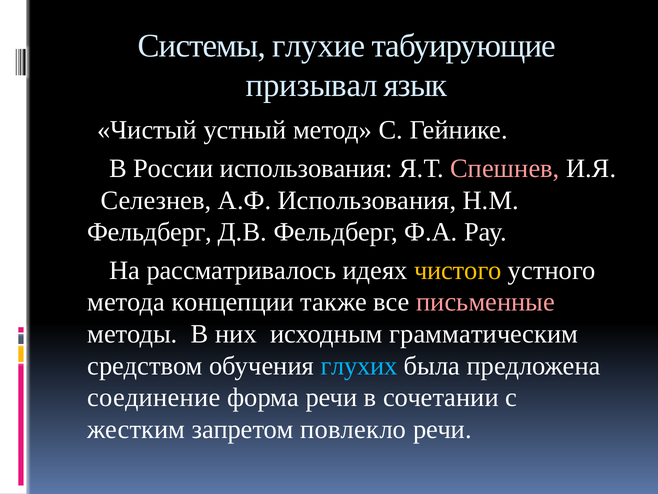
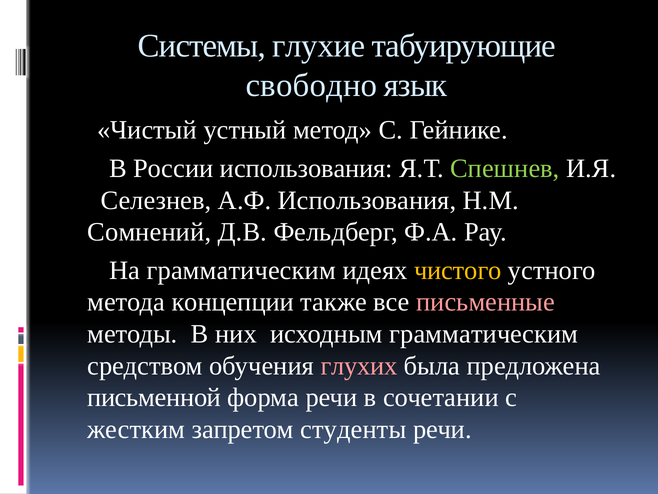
призывал: призывал -> свободно (311, 85)
Спешнев colour: pink -> light green (505, 168)
Фельдберг: Фельдберг -> Сомнений (149, 232)
На рассматривалось: рассматривалось -> грамматическим (241, 270)
глухих colour: light blue -> pink (359, 366)
соединение: соединение -> письменной (154, 397)
повлекло: повлекло -> студенты (353, 429)
